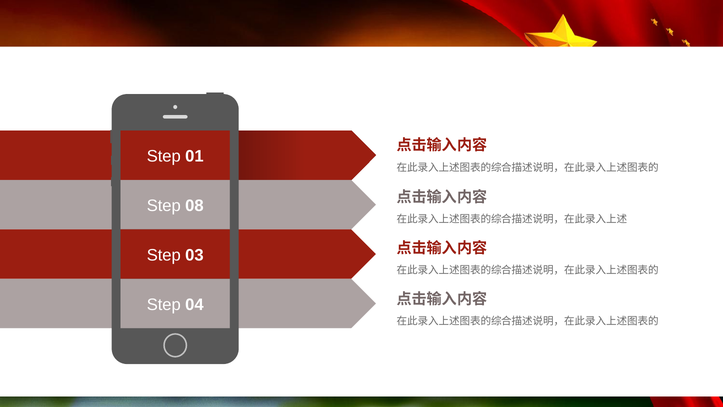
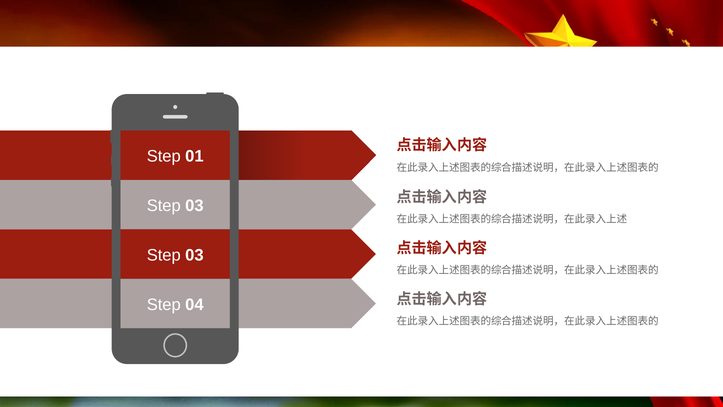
08: 08 -> 03 (194, 206)
